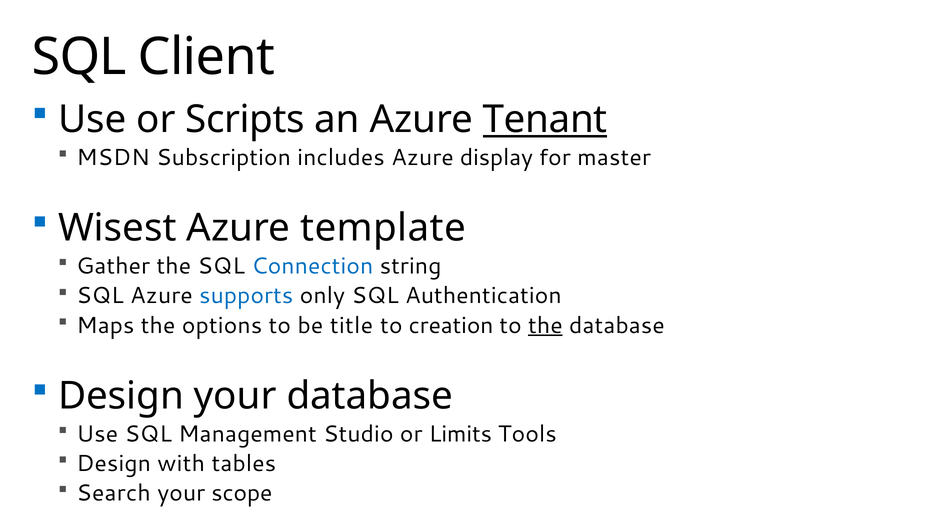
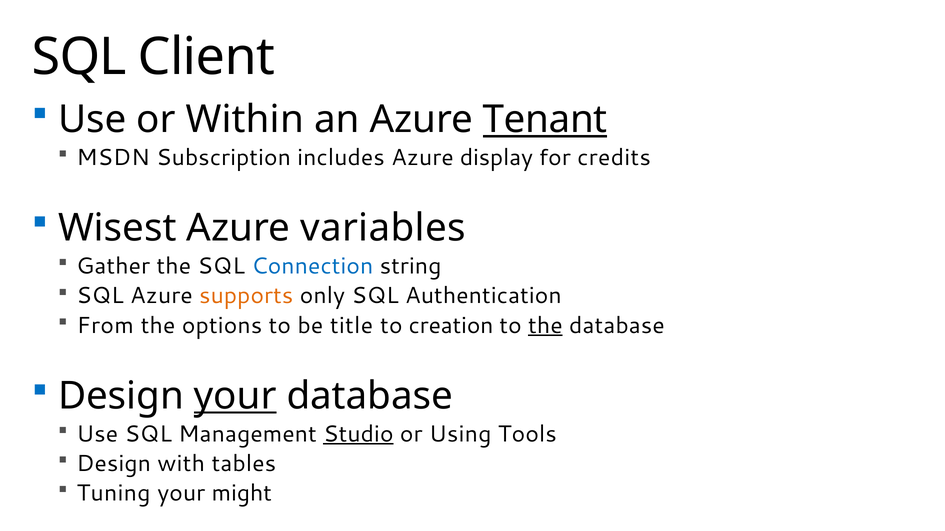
Scripts: Scripts -> Within (245, 120)
master: master -> credits (614, 158)
template: template -> variables (383, 228)
supports colour: blue -> orange (246, 296)
Maps: Maps -> From (105, 326)
your underline: none -> present (235, 396)
Studio underline: none -> present (358, 434)
Limits: Limits -> Using (460, 434)
Search: Search -> Tuning (114, 494)
scope: scope -> might (242, 494)
